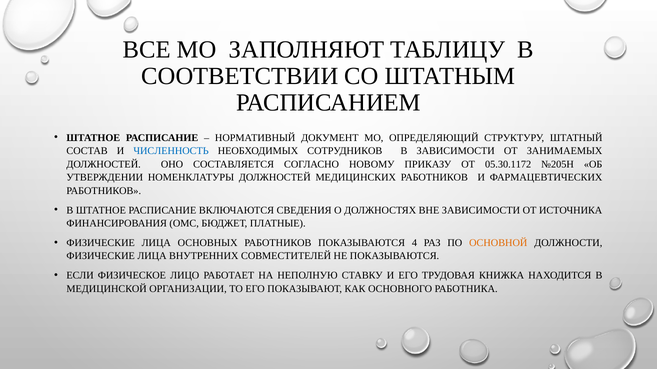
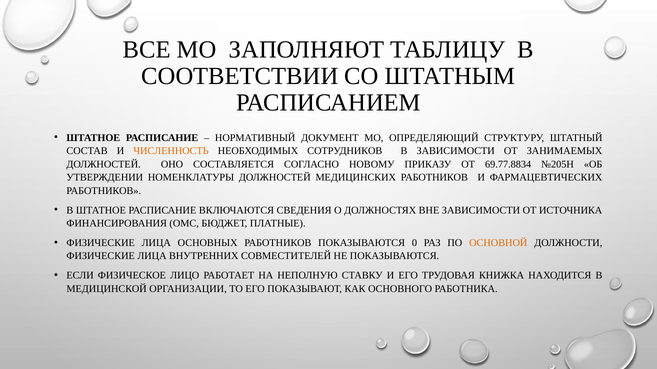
ЧИСЛЕННОСТЬ colour: blue -> orange (171, 151)
05.30.1172: 05.30.1172 -> 69.77.8834 (508, 164)
4: 4 -> 0 (414, 243)
